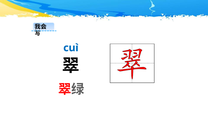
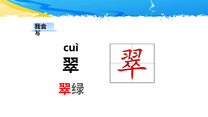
cuì colour: blue -> black (71, 48)
